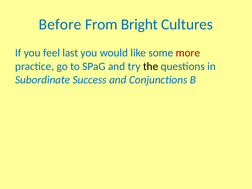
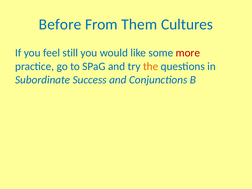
Bright: Bright -> Them (139, 24)
last: last -> still (70, 53)
the colour: black -> orange (151, 66)
